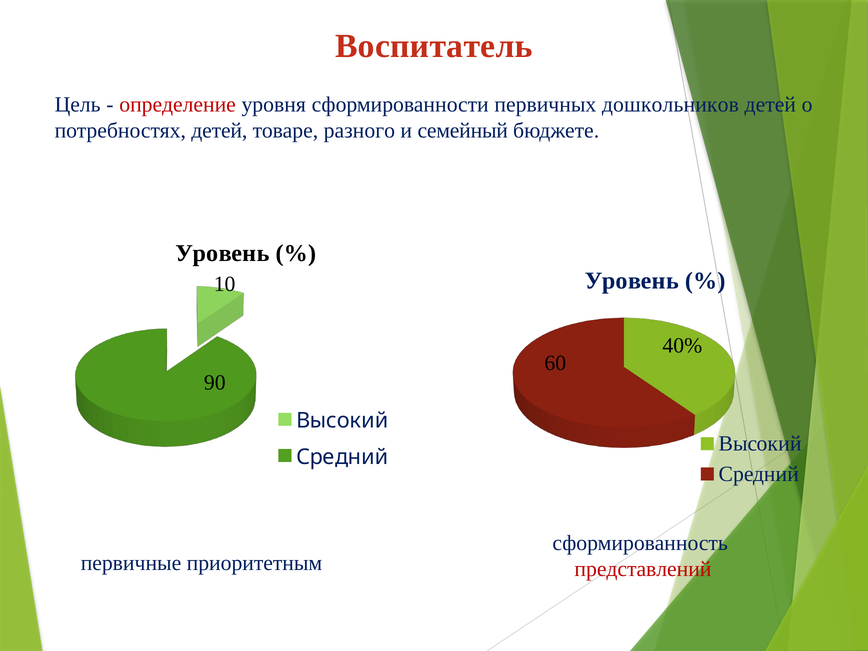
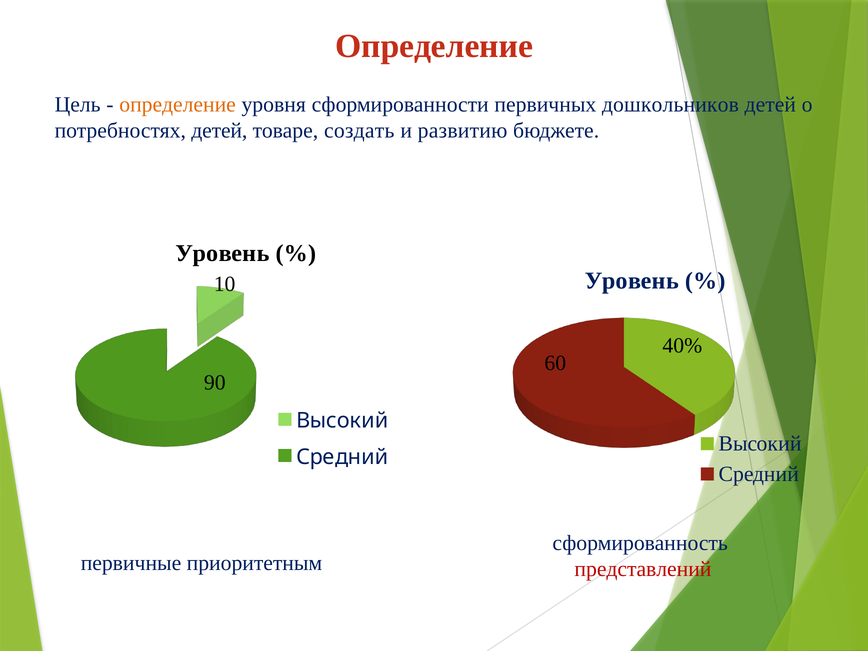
Воспитатель: Воспитатель -> Определение (434, 46)
определение colour: red -> orange (178, 105)
разного: разного -> создать (359, 131)
семейный: семейный -> развитию (463, 131)
